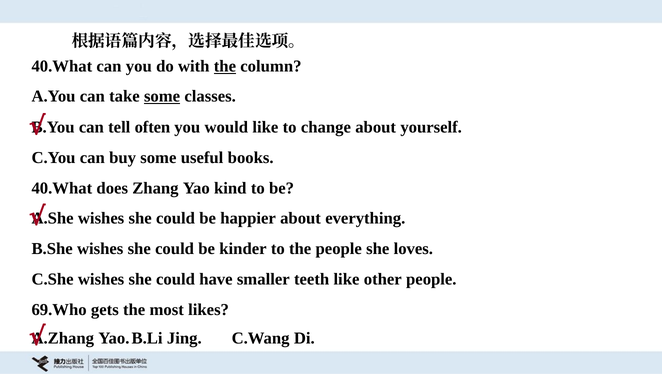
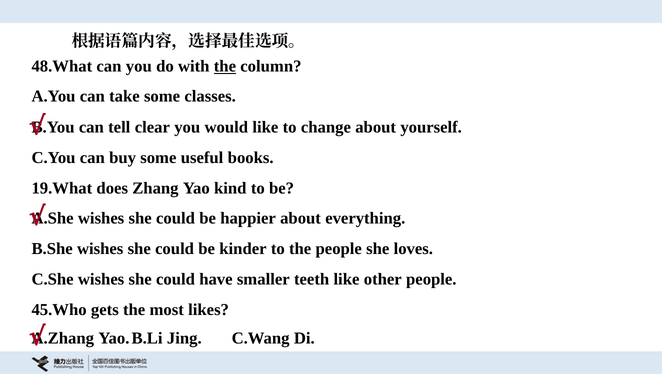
40.What: 40.What -> 48.What (62, 66)
some underline: present -> none (162, 97)
often: often -> clear (152, 127)
40.What: 40.What -> 19.What (62, 188)
69.Who: 69.Who -> 45.Who (59, 310)
